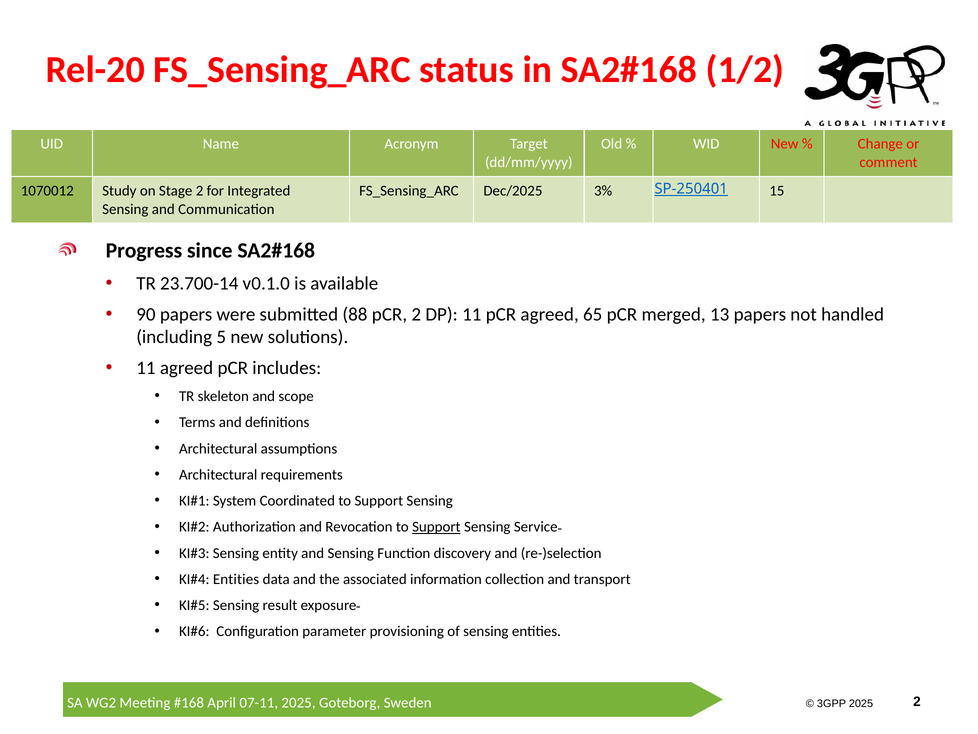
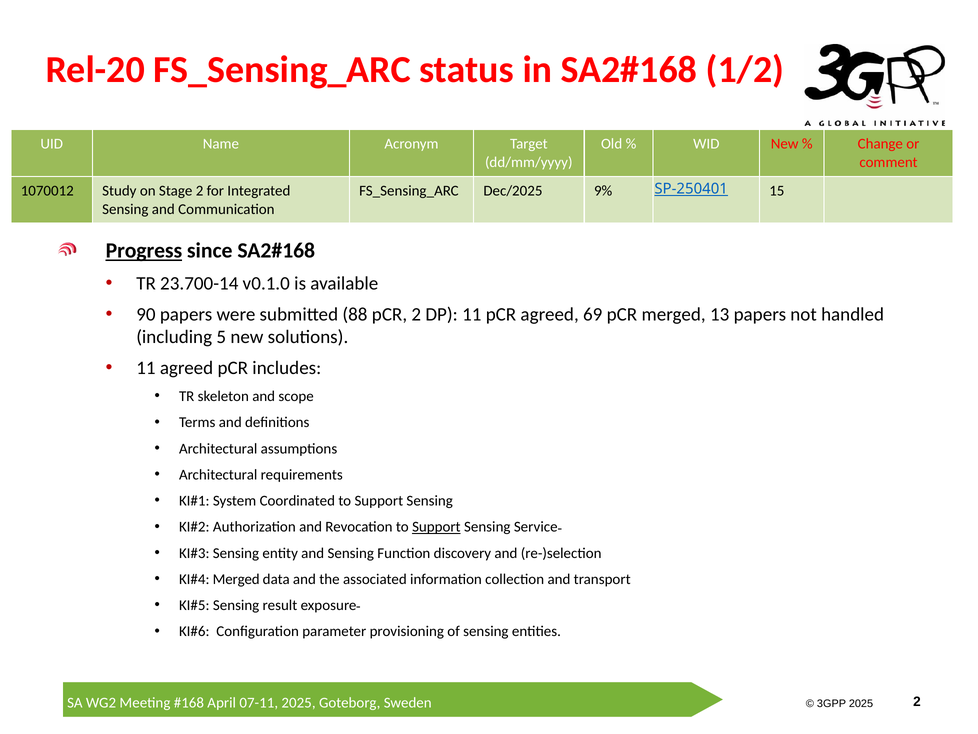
3%: 3% -> 9% (603, 191)
Progress underline: none -> present (144, 251)
65: 65 -> 69 (593, 314)
Entities: Entities -> Merged (236, 579)
